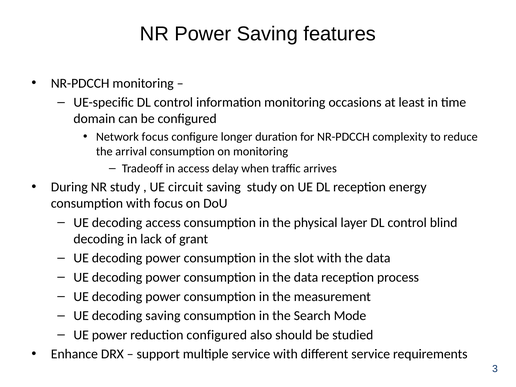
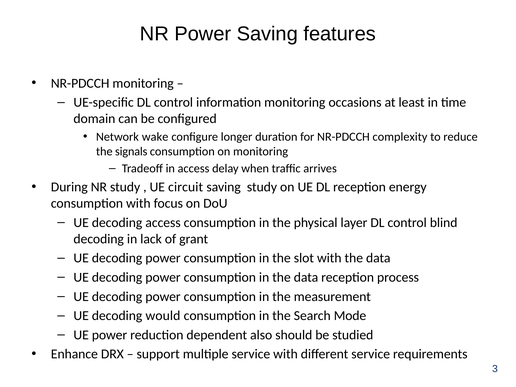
Network focus: focus -> wake (155, 137)
arrival: arrival -> signals (131, 151)
decoding saving: saving -> would (163, 316)
reduction configured: configured -> dependent (217, 335)
